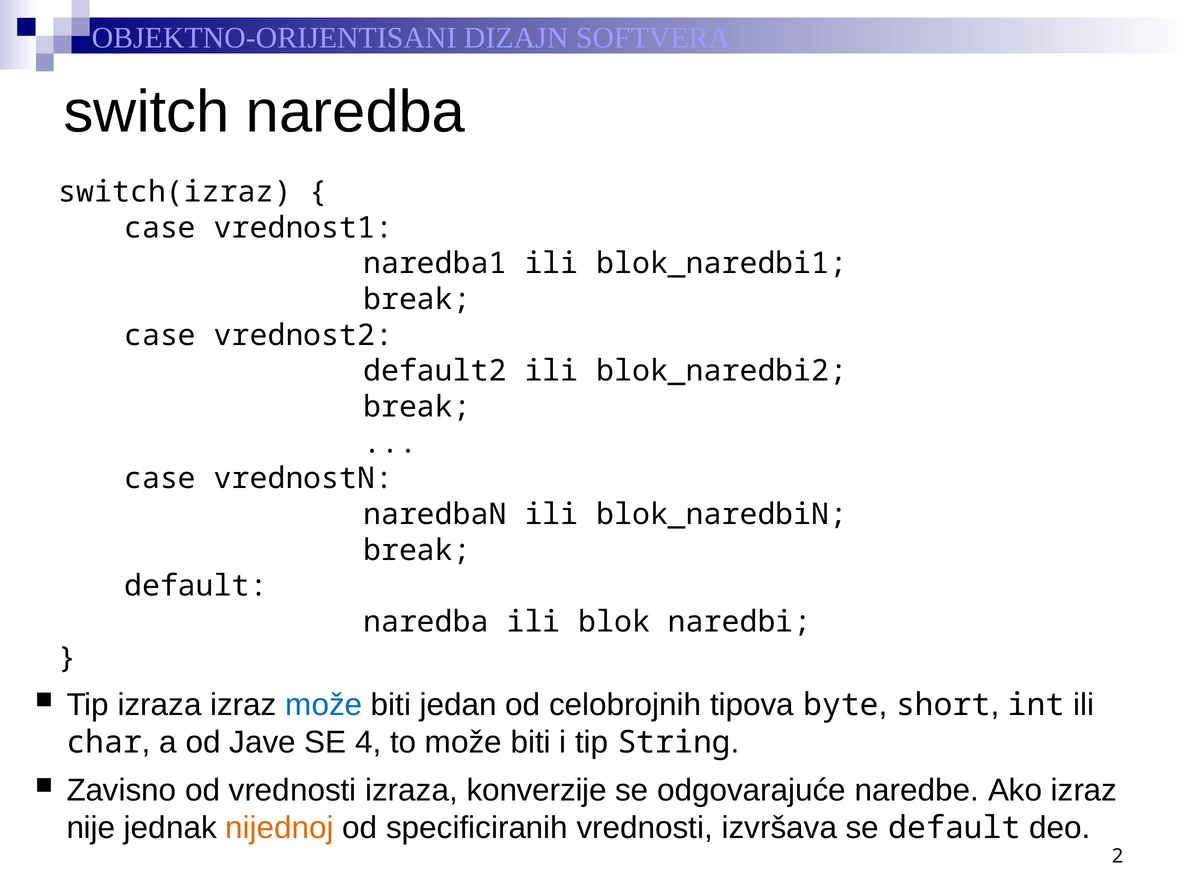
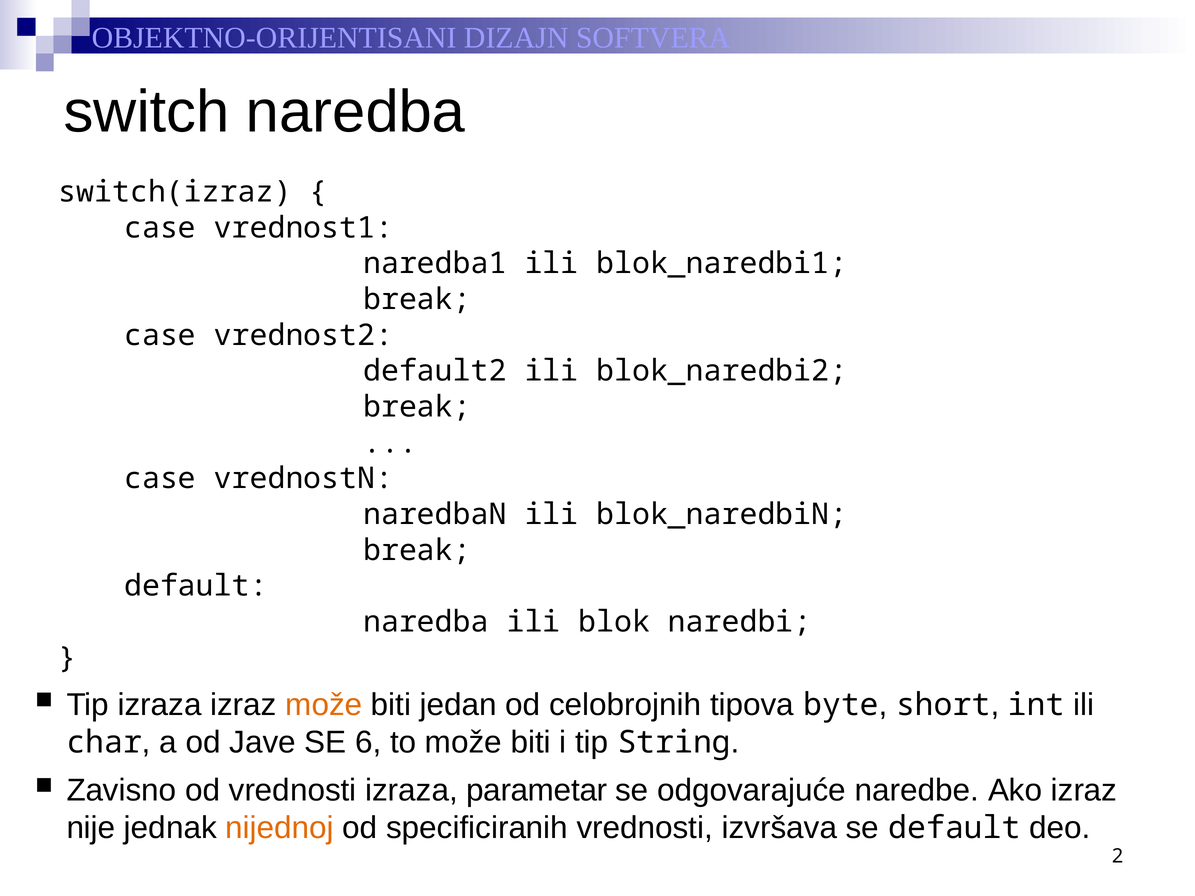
može colour: blue -> orange (324, 705)
4: 4 -> 6 (368, 743)
konverzije: konverzije -> parametar (537, 790)
